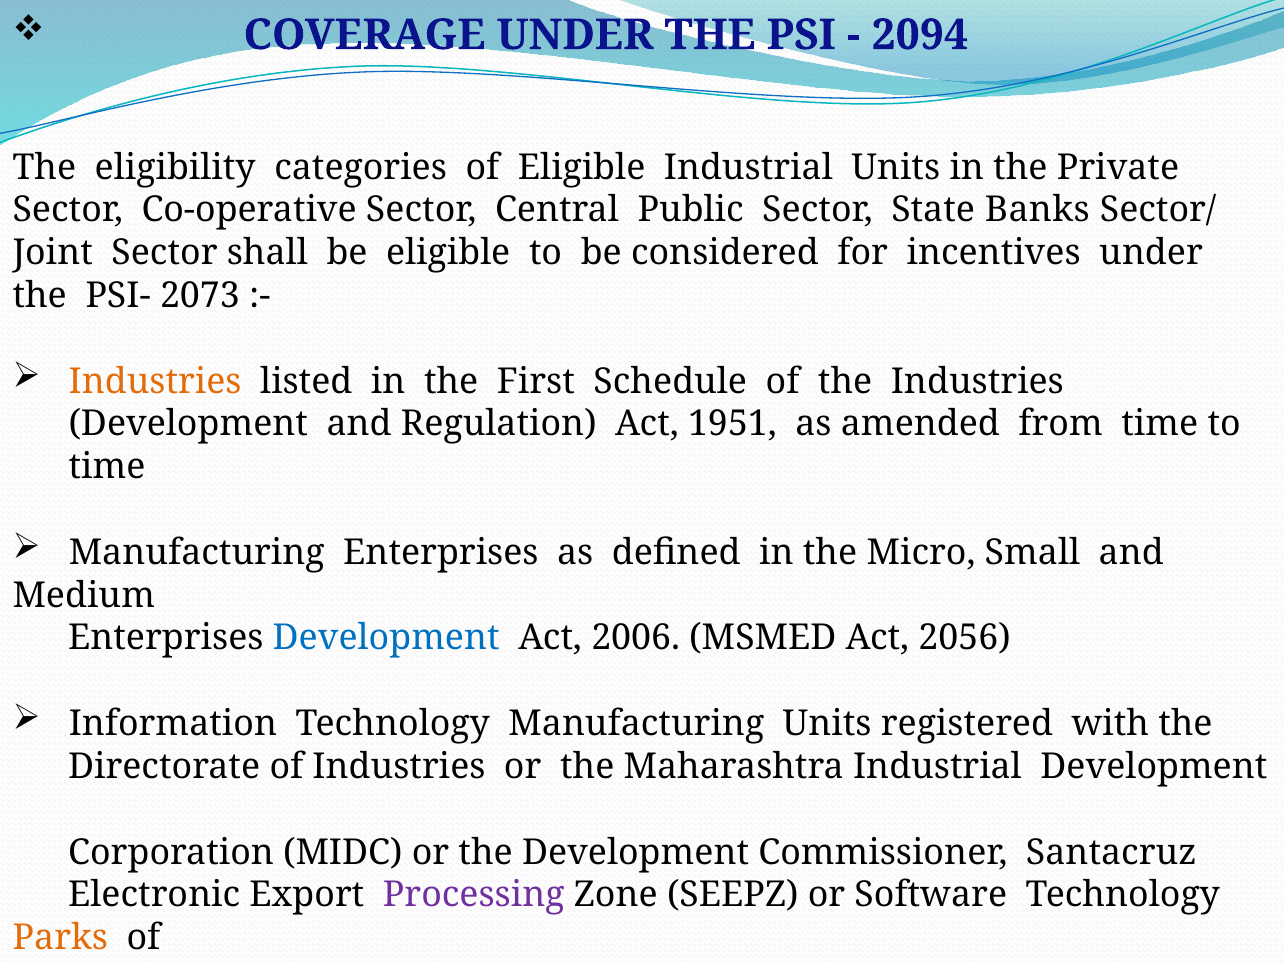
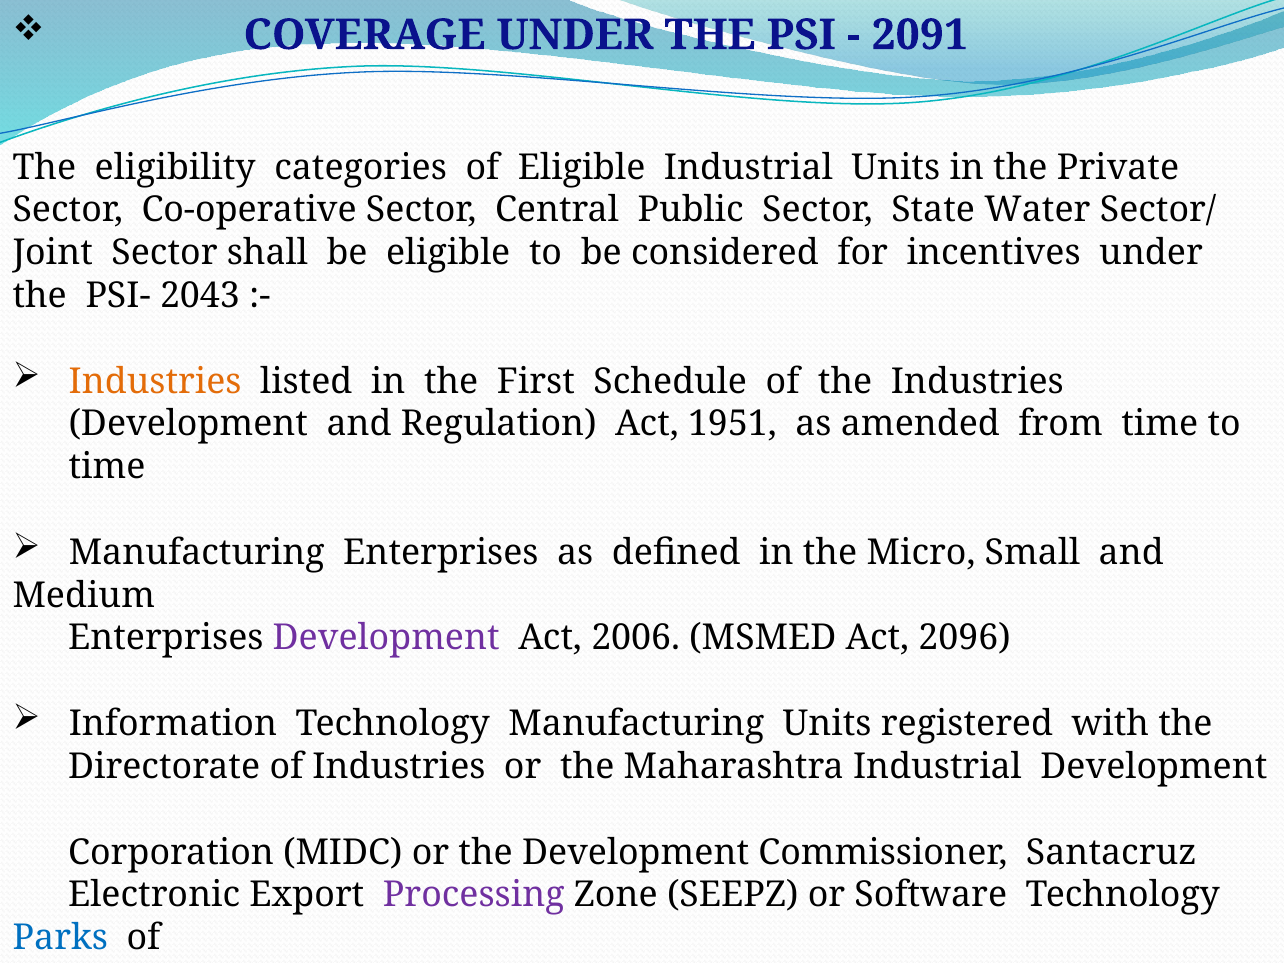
2094: 2094 -> 2091 (920, 35)
Banks: Banks -> Water (1037, 210)
2073: 2073 -> 2043 (200, 296)
Development colour: blue -> purple (386, 638)
2056: 2056 -> 2096 (965, 638)
Parks colour: orange -> blue (60, 938)
